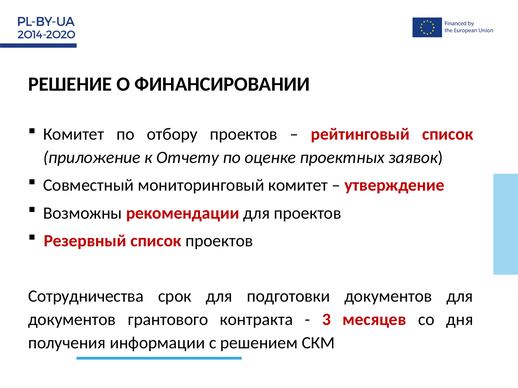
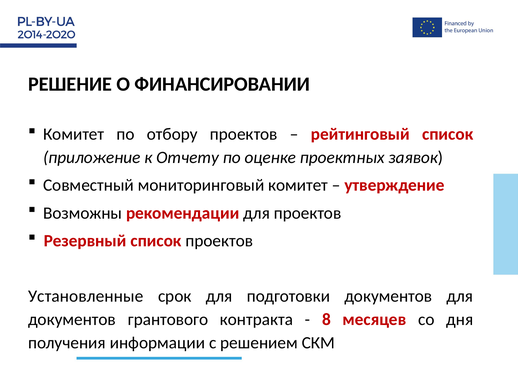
Сотрудничества: Сотрудничества -> Установленные (86, 296)
3: 3 -> 8 (326, 320)
